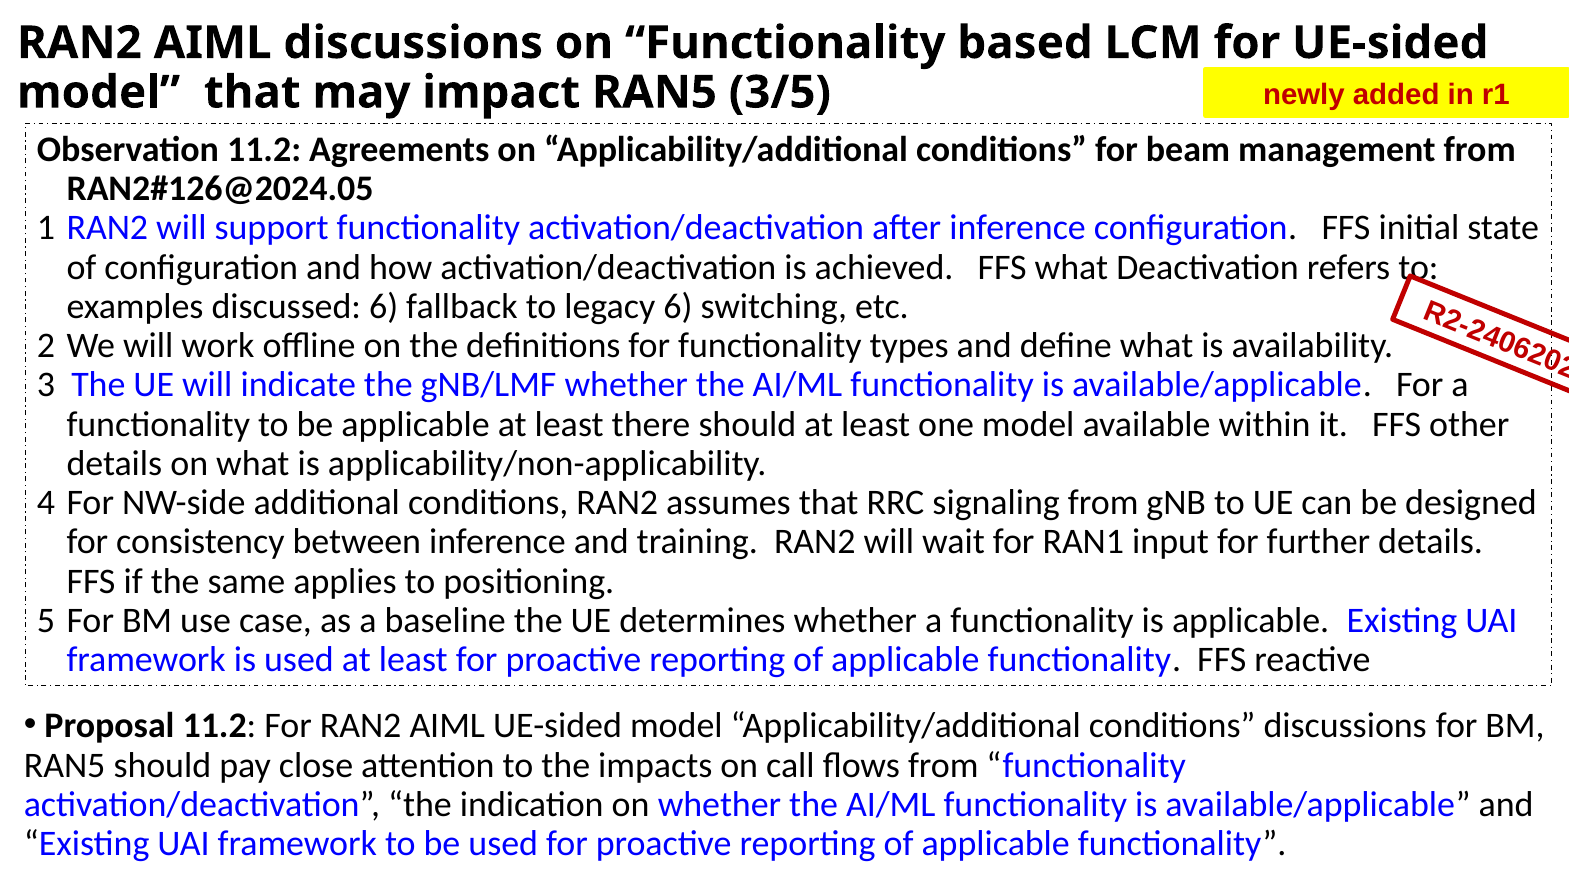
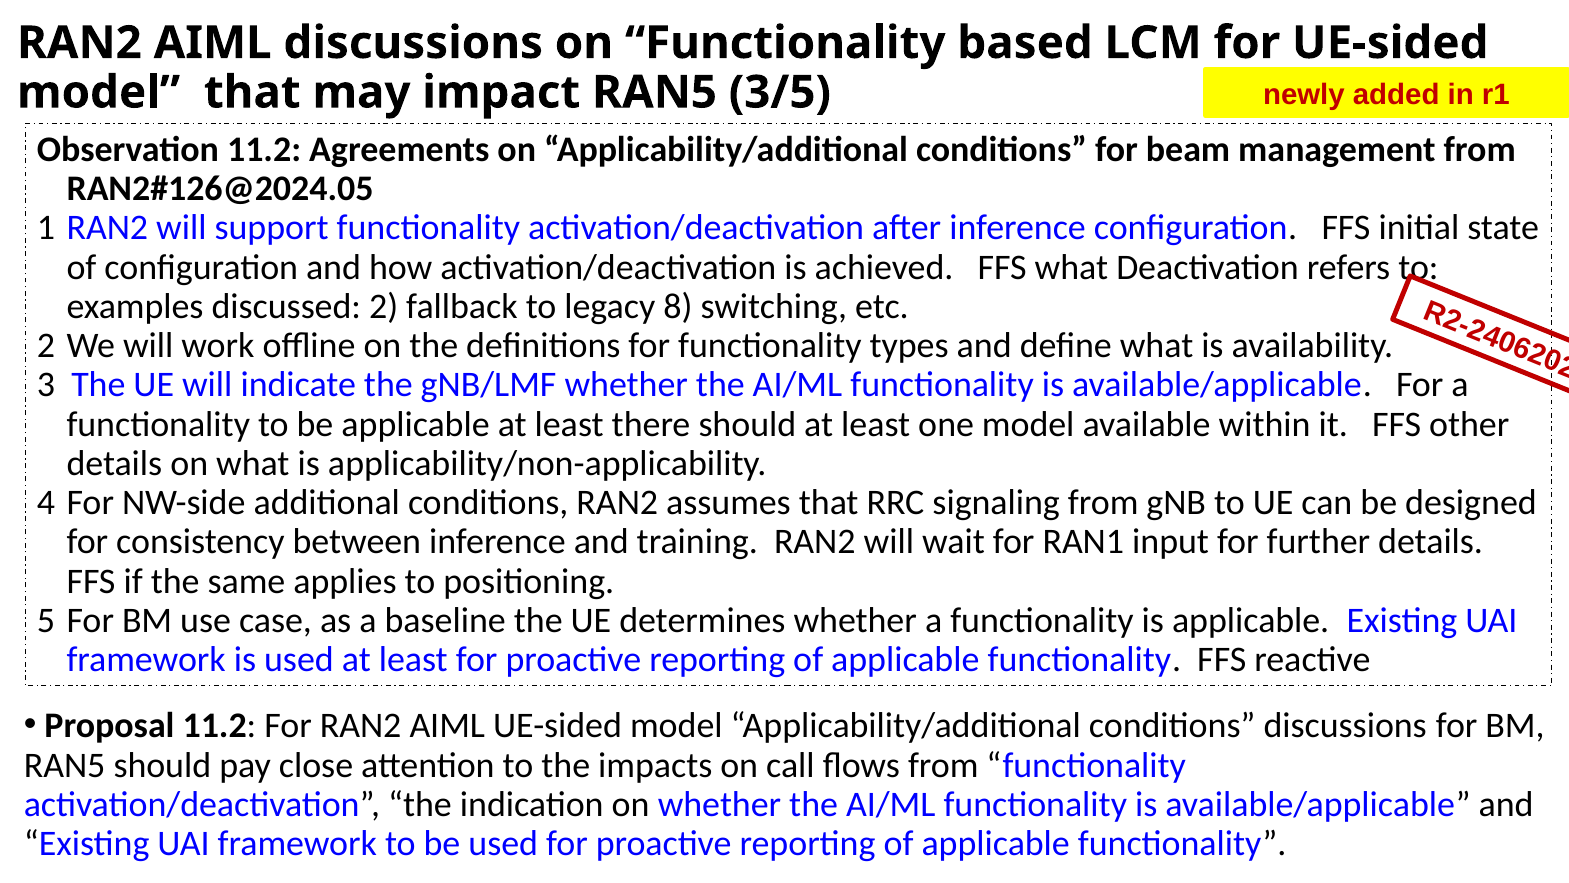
discussed 6: 6 -> 2 (384, 306)
legacy 6: 6 -> 8 (678, 306)
